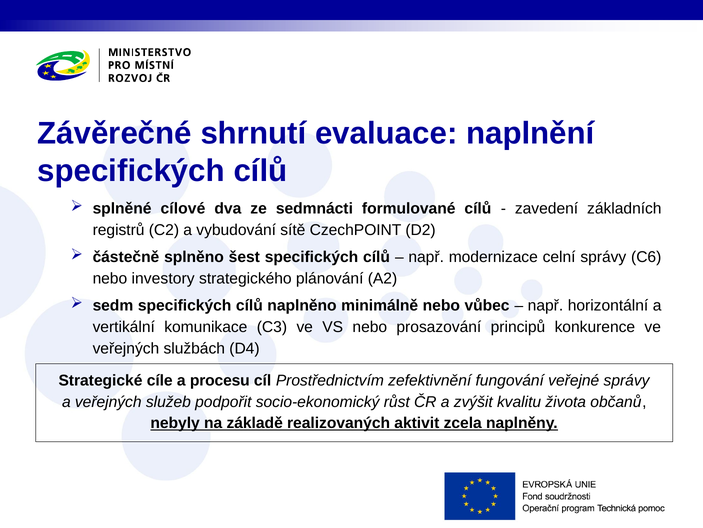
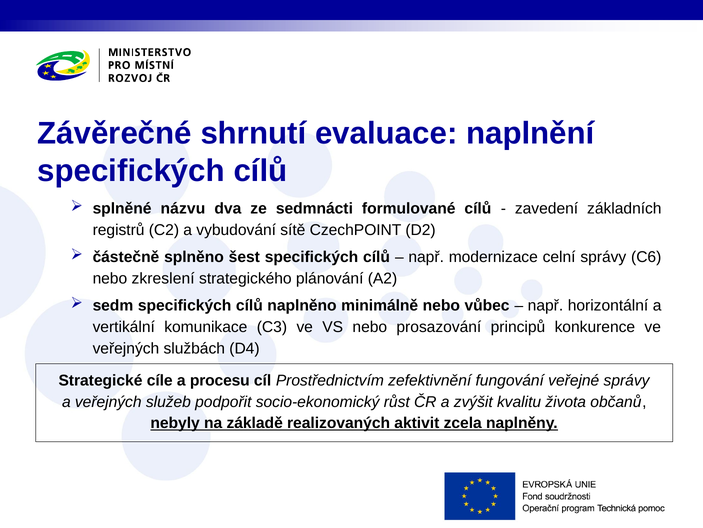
cílové: cílové -> názvu (183, 208)
investory: investory -> zkreslení (163, 278)
